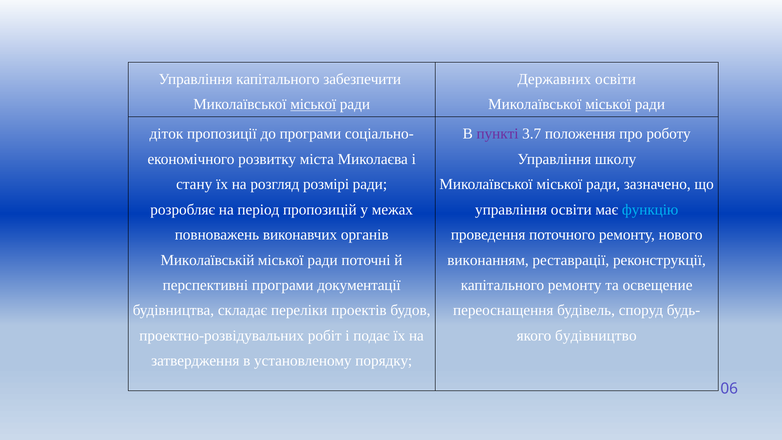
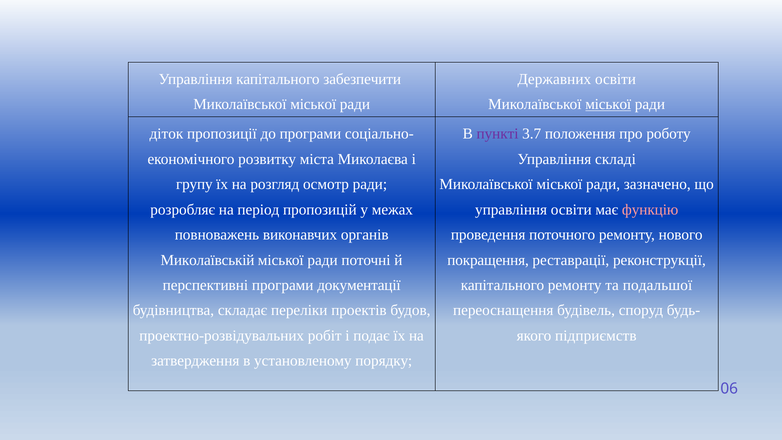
міської underline: present -> none (313, 104)
школу: школу -> складі (615, 159)
стану: стану -> групу (194, 184)
розмірі: розмірі -> осмотр (326, 184)
функцію colour: light blue -> pink (650, 209)
виконанням: виконанням -> покращення (488, 260)
освещение: освещение -> подальшої (658, 285)
будівництво: будівництво -> підприємств (596, 336)
